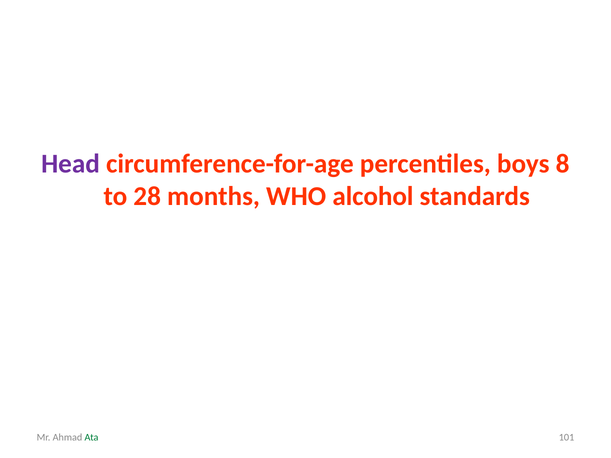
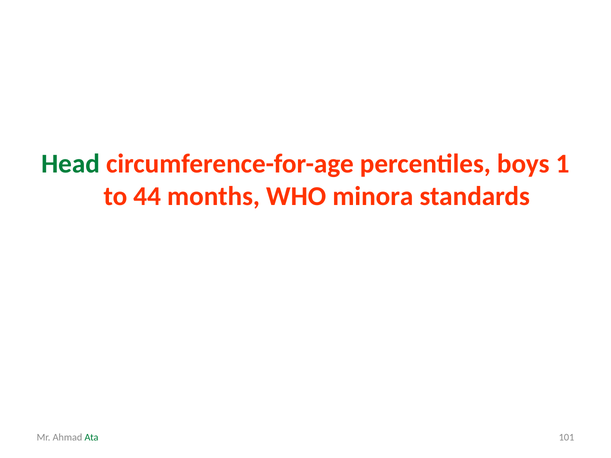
Head colour: purple -> green (70, 164)
8: 8 -> 1 (563, 164)
28: 28 -> 44 (147, 196)
alcohol: alcohol -> minora (373, 196)
